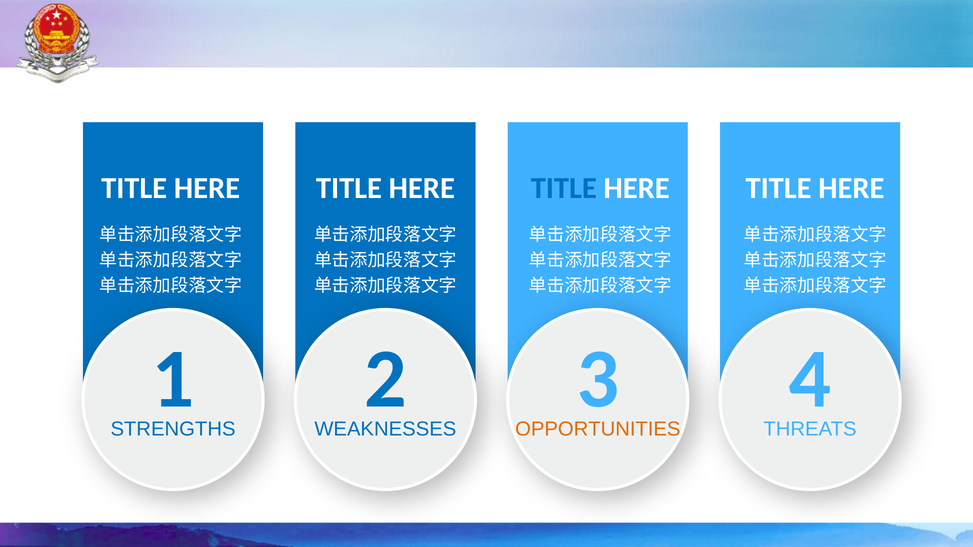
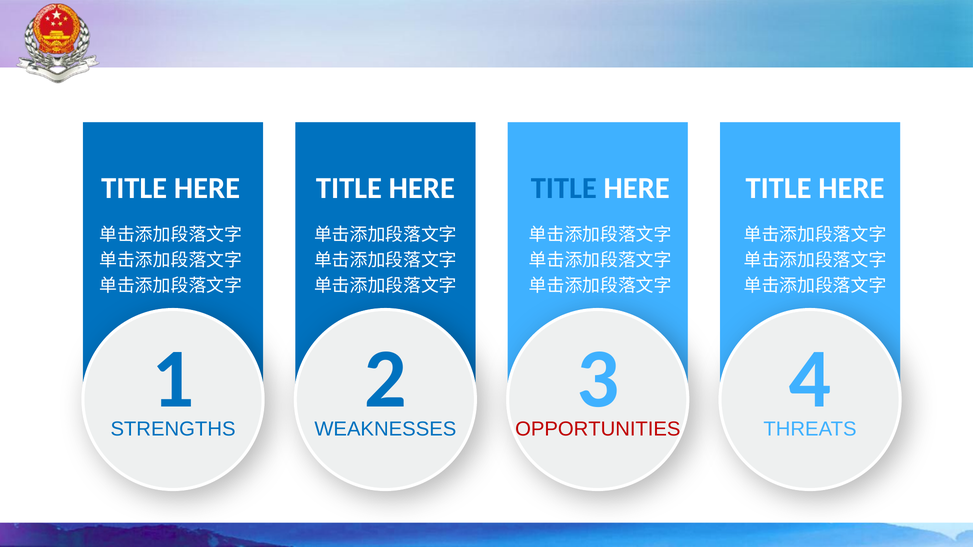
OPPORTUNITIES colour: orange -> red (598, 429)
